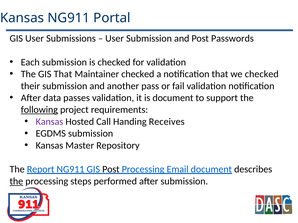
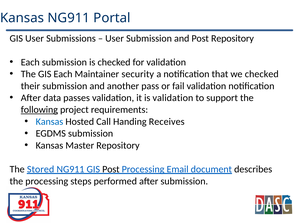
Post Passwords: Passwords -> Repository (232, 38)
GIS That: That -> Each (63, 74)
Maintainer checked: checked -> security (138, 74)
is document: document -> validation (173, 98)
Kansas colour: purple -> blue (49, 122)
Report: Report -> Stored (41, 170)
the underline: present -> none (16, 182)
